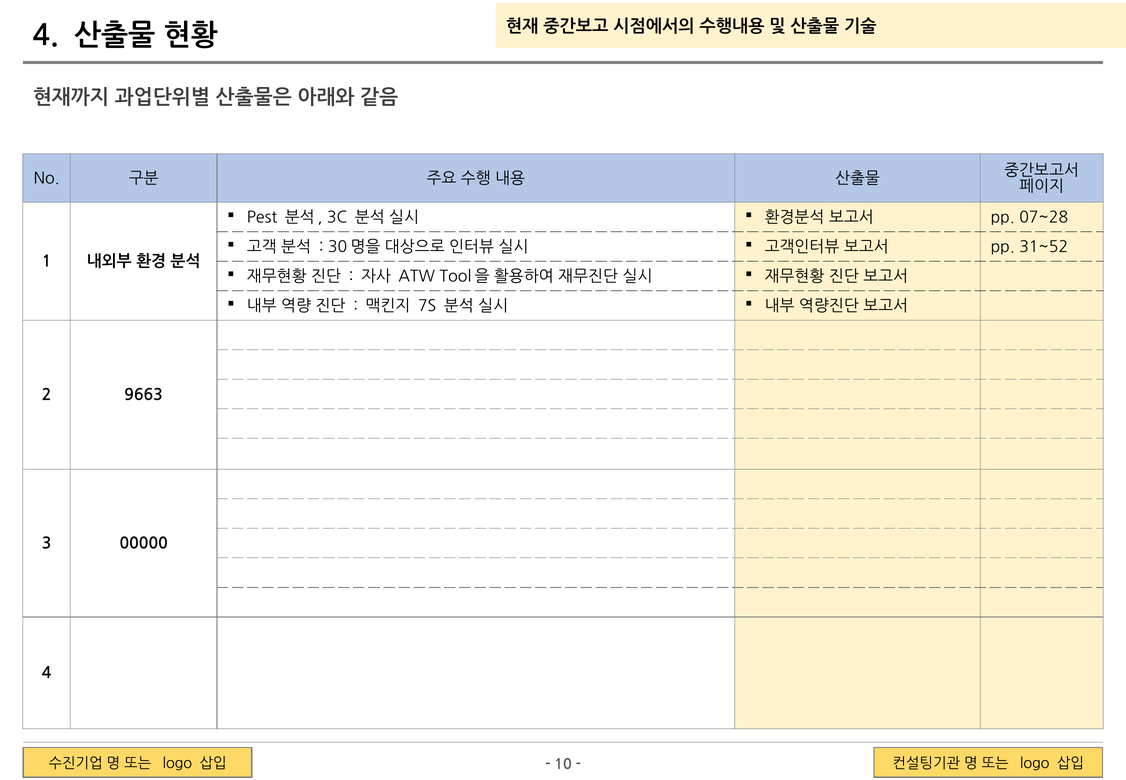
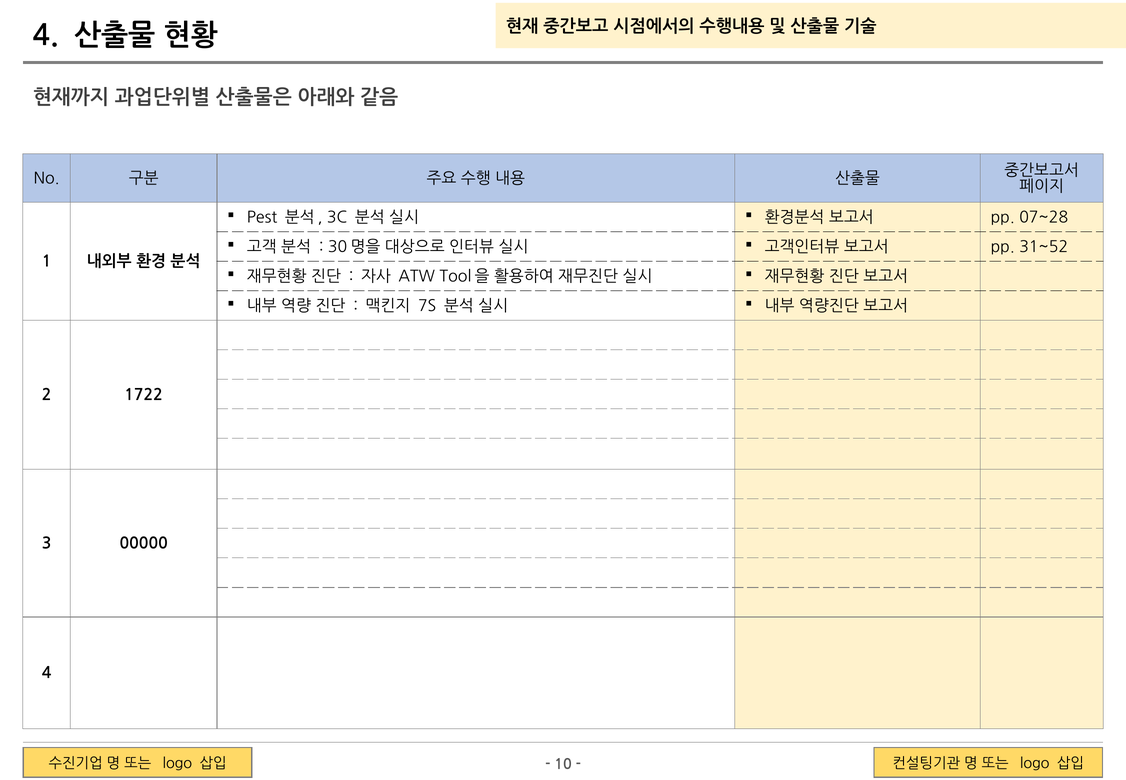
9663: 9663 -> 1722 (144, 395)
